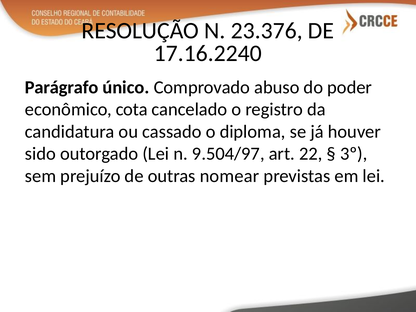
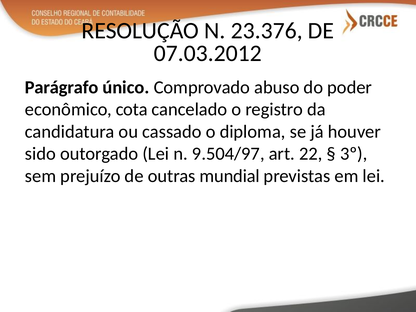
17.16.2240: 17.16.2240 -> 07.03.2012 (208, 53)
nomear: nomear -> mundial (230, 176)
